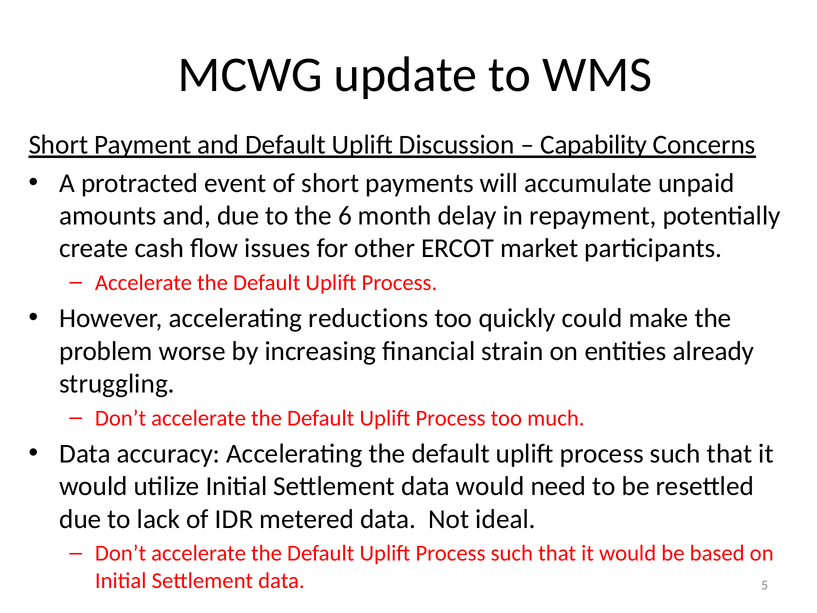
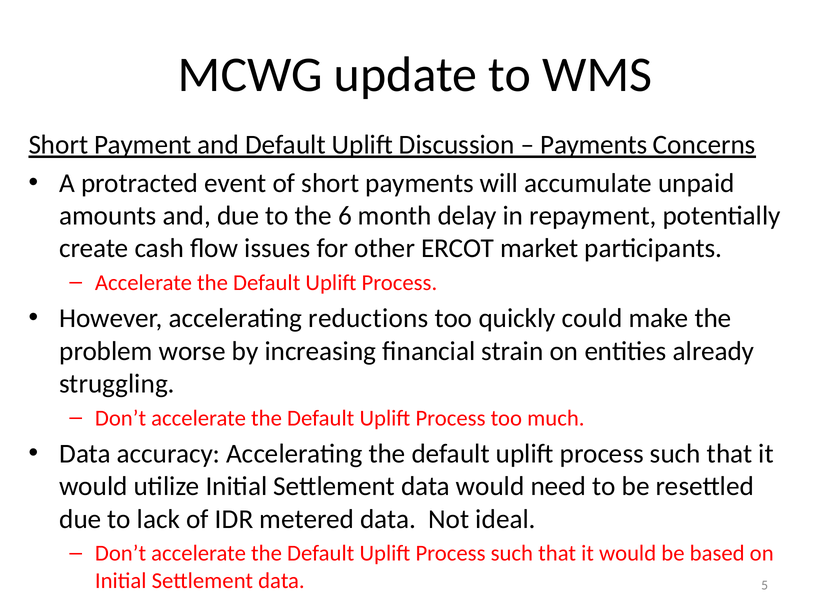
Capability: Capability -> Payments (594, 145)
